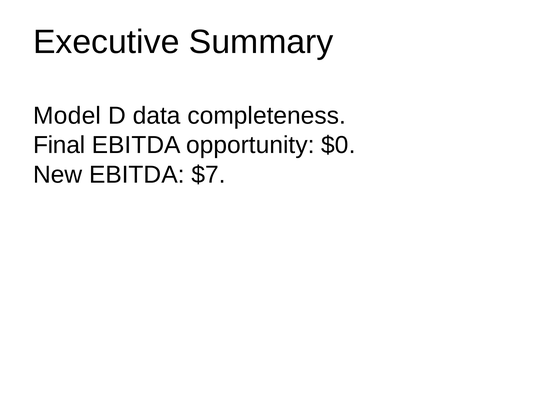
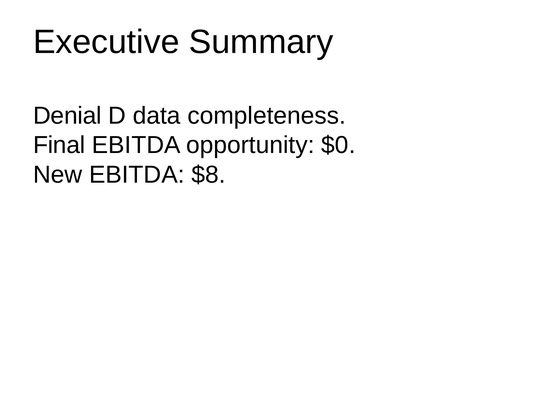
Model: Model -> Denial (67, 116)
$7: $7 -> $8 (209, 175)
